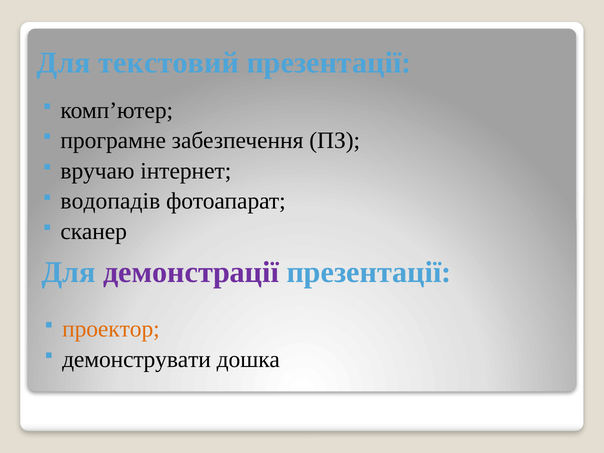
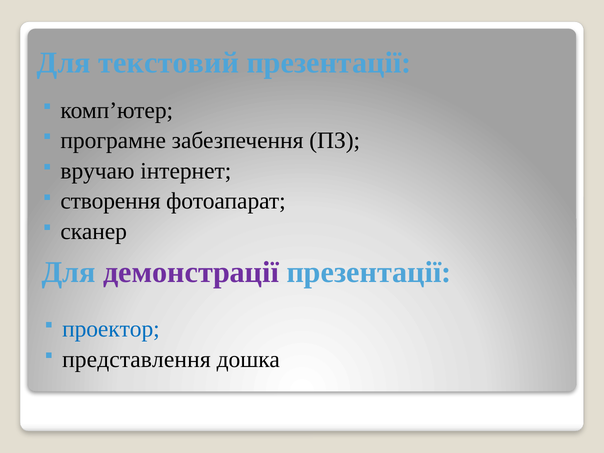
водопадів: водопадів -> створення (111, 201)
проектор colour: orange -> blue (111, 329)
демонструвати: демонструвати -> представлення (136, 359)
